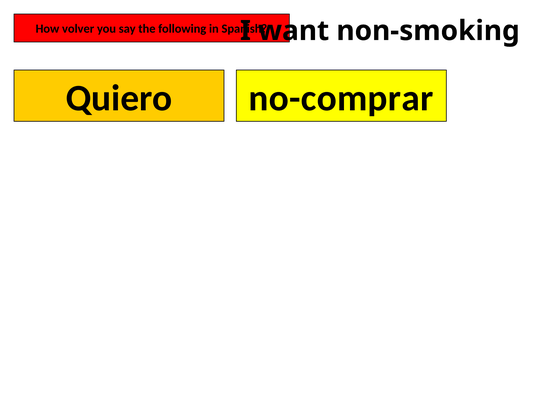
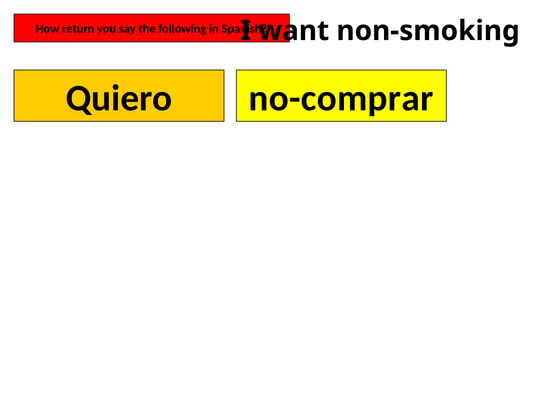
volver: volver -> return (78, 29)
